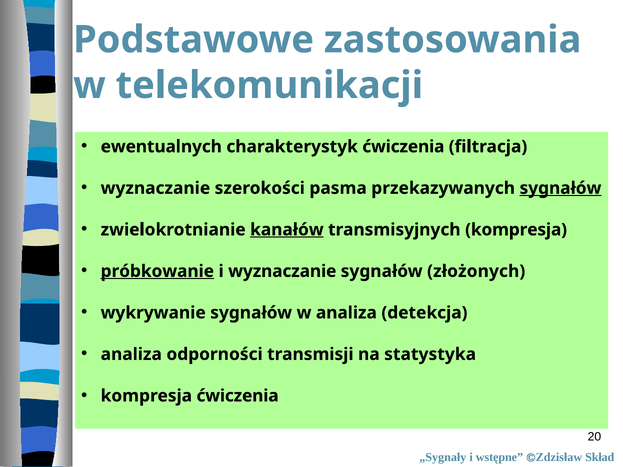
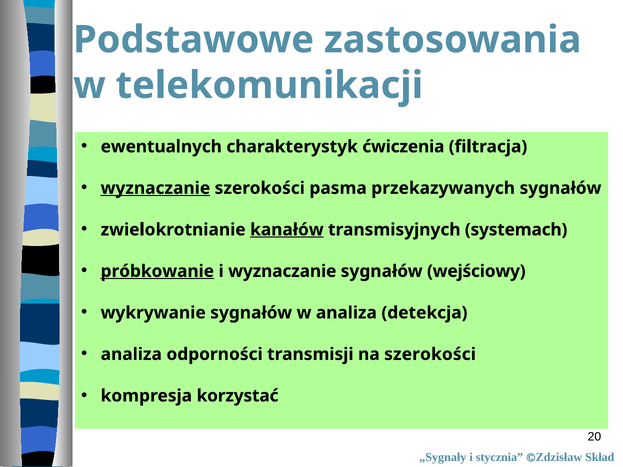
wyznaczanie underline: none -> present (155, 188)
sygnałów underline: present -> none (560, 188)
transmisyjnych kompresja: kompresja -> systemach (516, 230)
złożonych: złożonych -> wejściowy (476, 271)
na statystyka: statystyka -> szerokości (430, 354)
kompresja ćwiczenia: ćwiczenia -> korzystać (238, 396)
wstępne: wstępne -> stycznia (499, 458)
